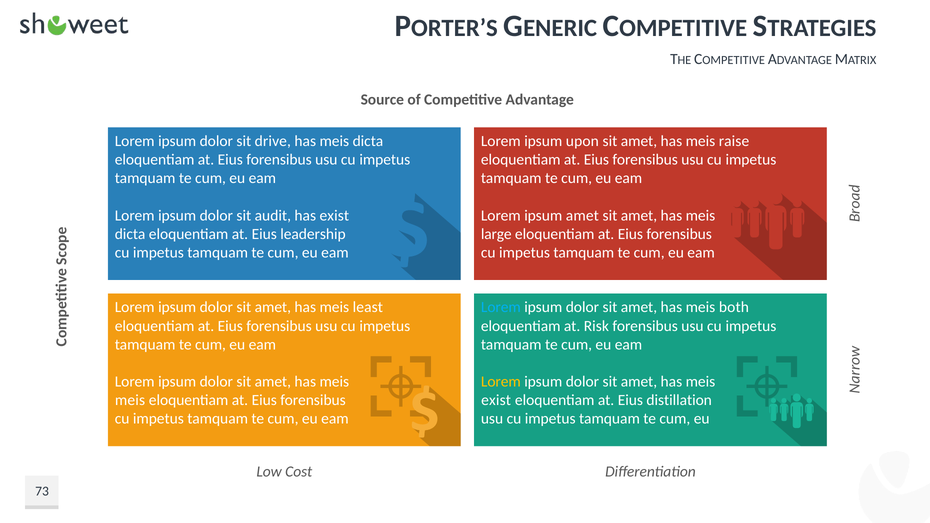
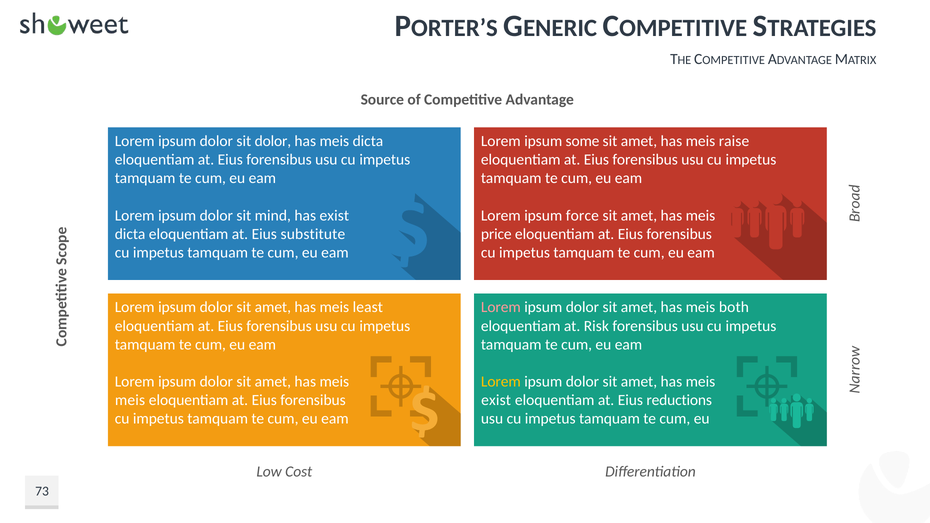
sit drive: drive -> dolor (273, 141)
upon: upon -> some (583, 141)
audit: audit -> mind (273, 215)
ipsum amet: amet -> force (582, 215)
leadership: leadership -> substitute (313, 234)
large: large -> price (496, 234)
Lorem colour: light blue -> pink (501, 307)
distillation: distillation -> reductions (679, 400)
